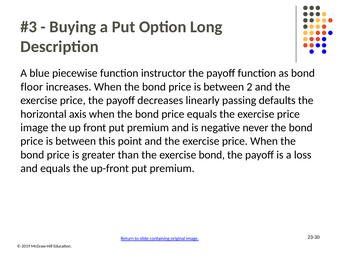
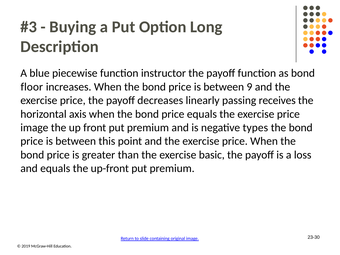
2: 2 -> 9 (249, 87)
defaults: defaults -> receives (277, 100)
never: never -> types (255, 128)
exercise bond: bond -> basic (212, 155)
